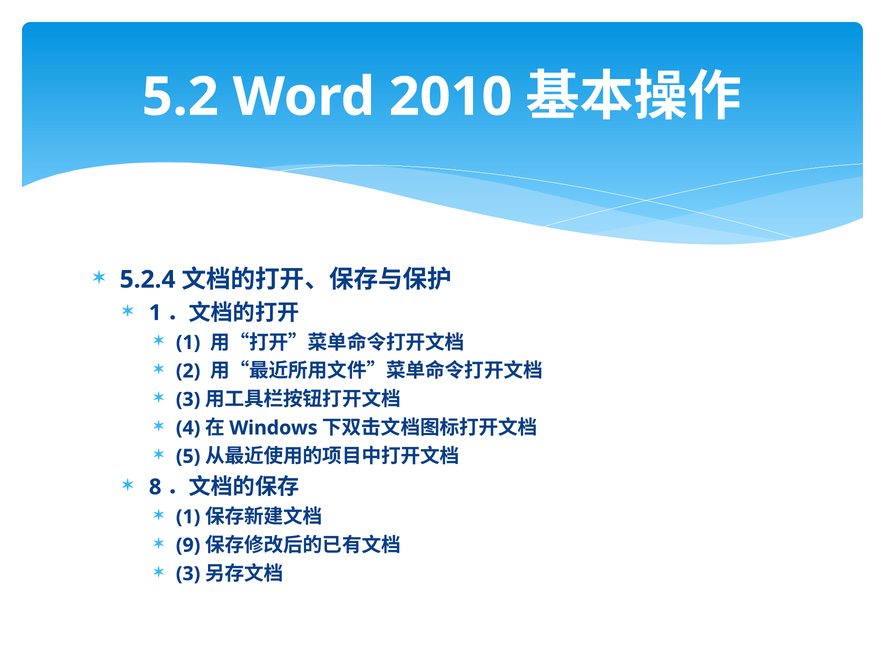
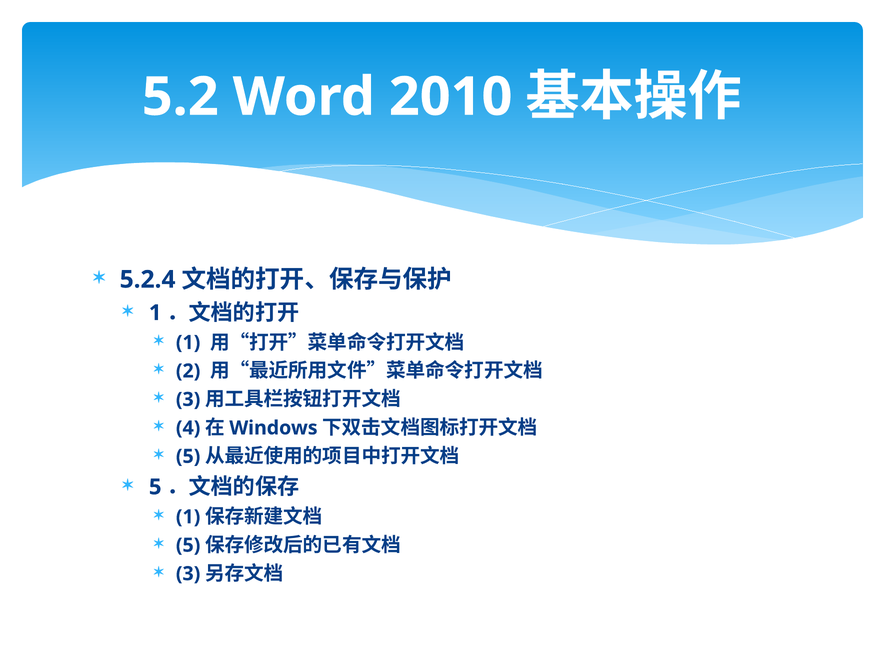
8: 8 -> 5 (155, 487)
9: 9 -> 5 (188, 545)
